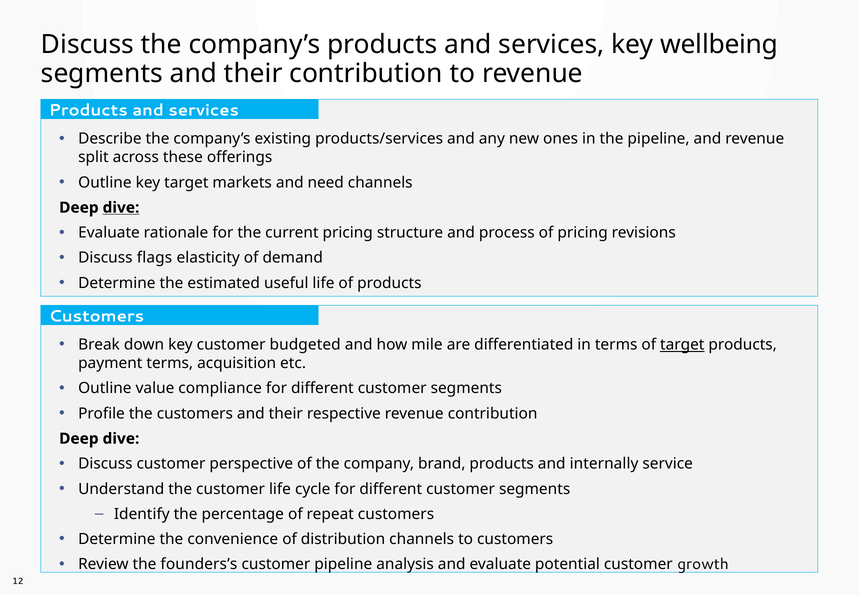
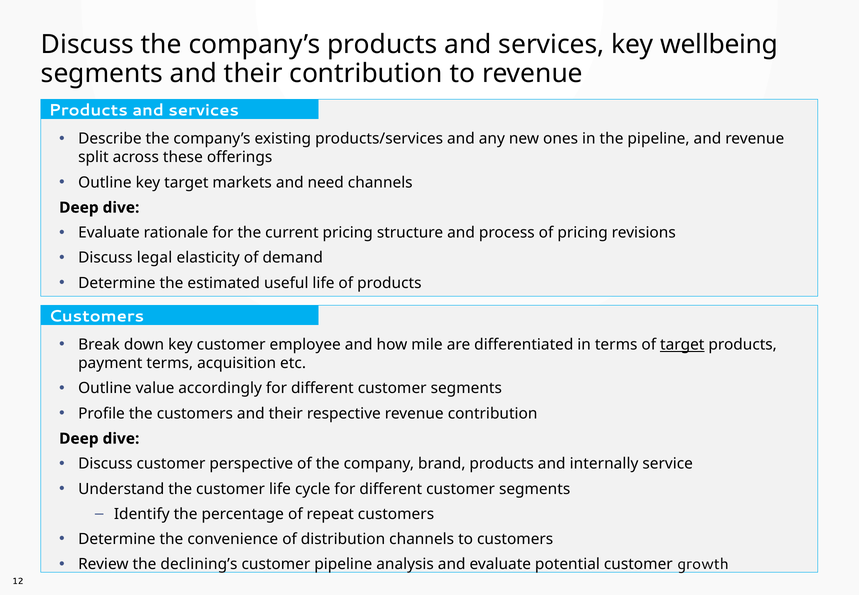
dive underline: present -> none (121, 207)
flags: flags -> legal (155, 258)
budgeted: budgeted -> employee (305, 345)
compliance: compliance -> accordingly (220, 388)
founders’s: founders’s -> declining’s (199, 564)
